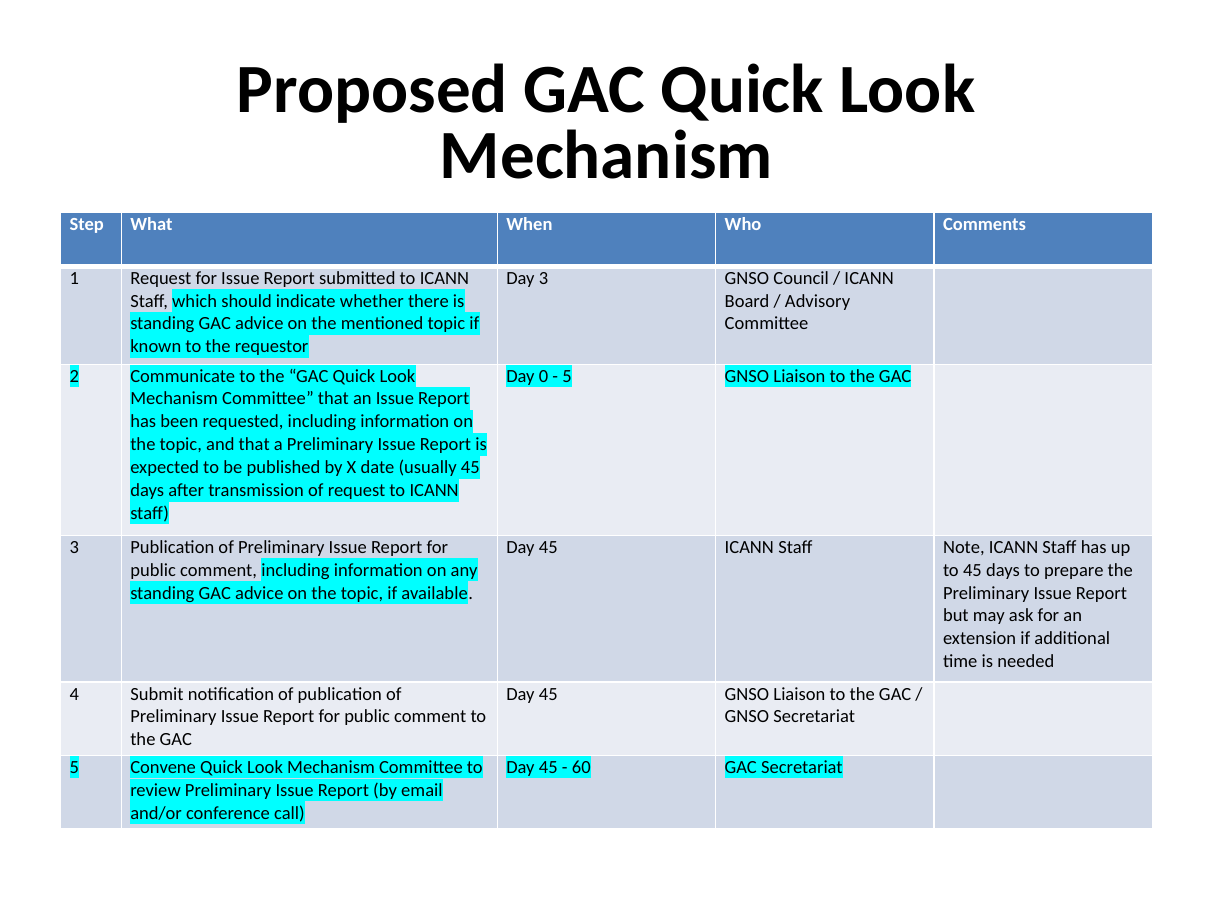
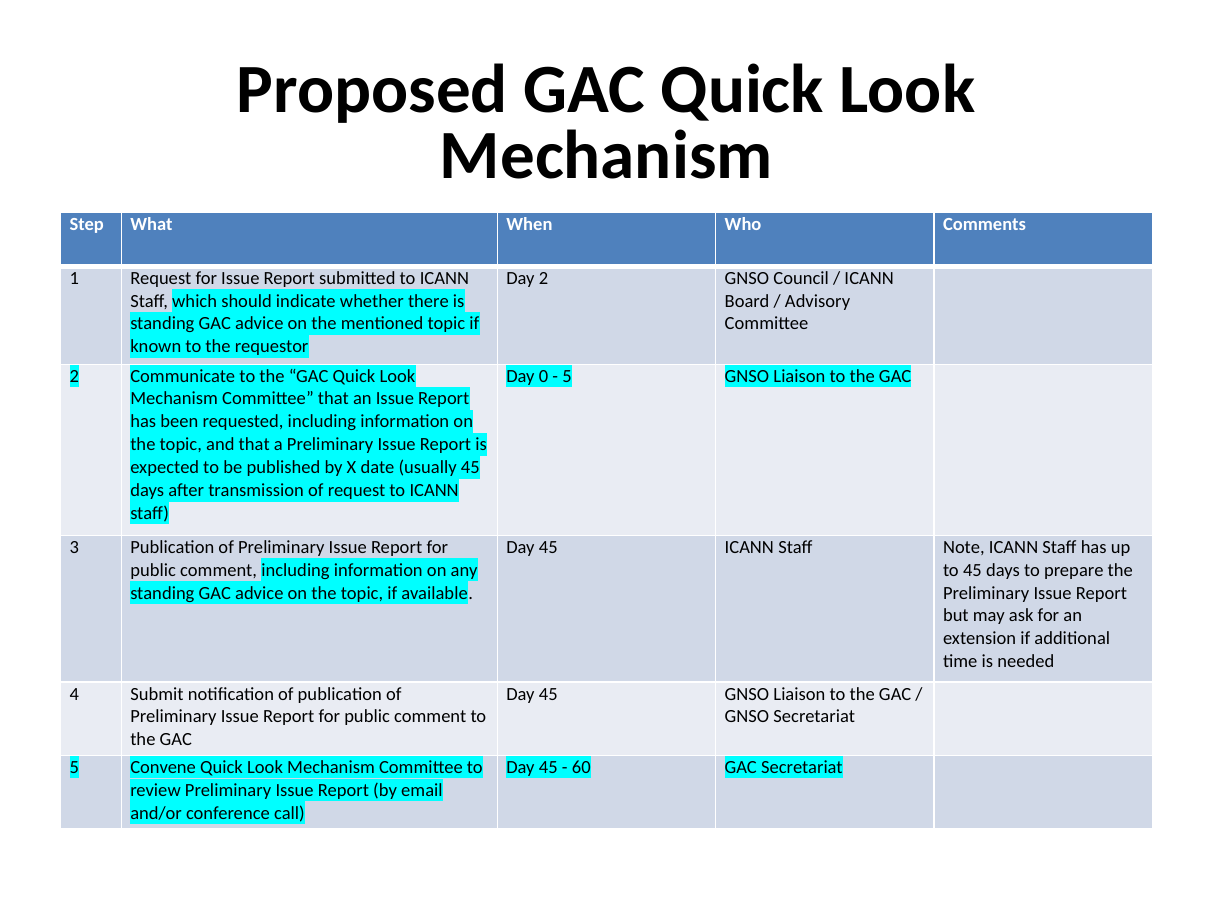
Day 3: 3 -> 2 (544, 278)
